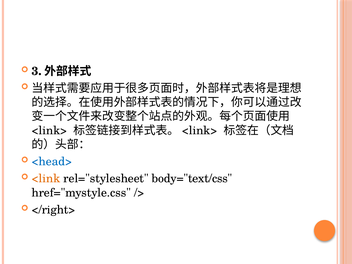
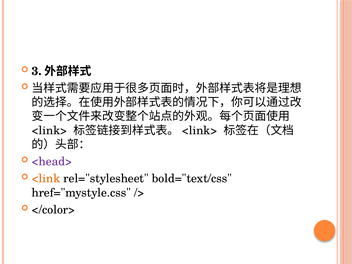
<head> colour: blue -> purple (52, 162)
body="text/css: body="text/css -> bold="text/css (192, 179)
</right>: </right> -> </color> (53, 210)
